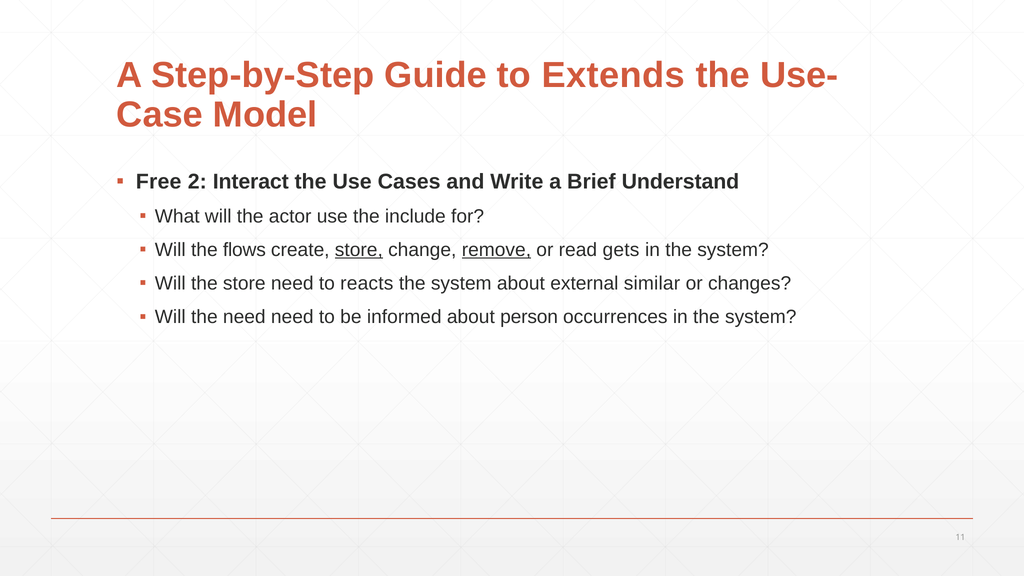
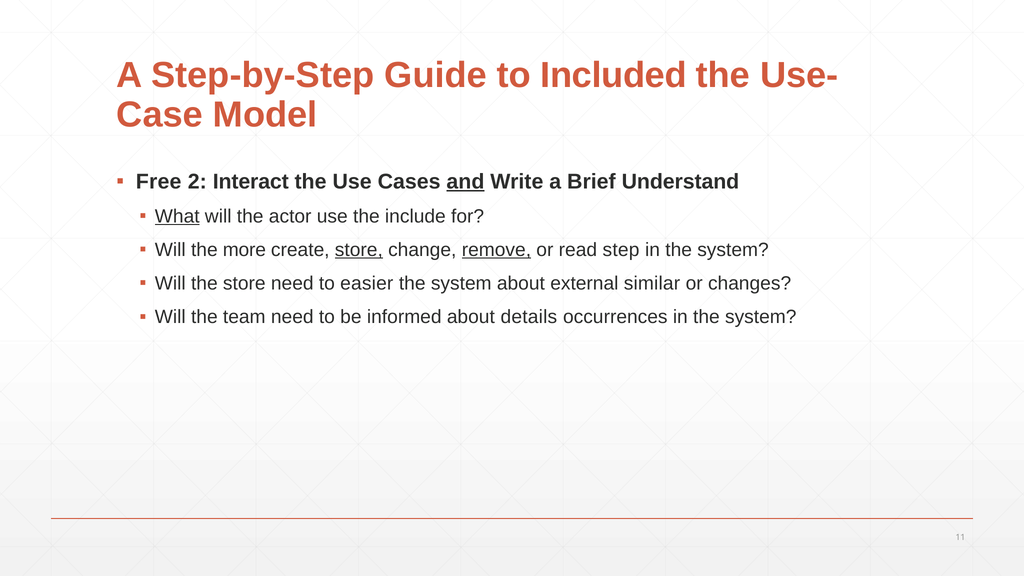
Extends: Extends -> Included (614, 75)
and underline: none -> present (465, 182)
What underline: none -> present (177, 216)
flows: flows -> more (244, 250)
gets: gets -> step (621, 250)
reacts: reacts -> easier (367, 283)
the need: need -> team (244, 317)
person: person -> details (529, 317)
